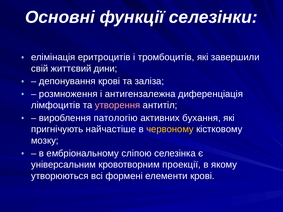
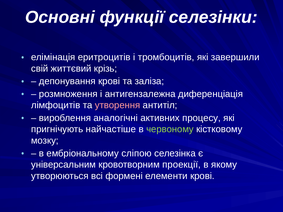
дини: дини -> крізь (106, 69)
патологію: патологію -> аналогічні (116, 118)
бухання: бухання -> процесу (202, 118)
червоному colour: yellow -> light green (170, 129)
